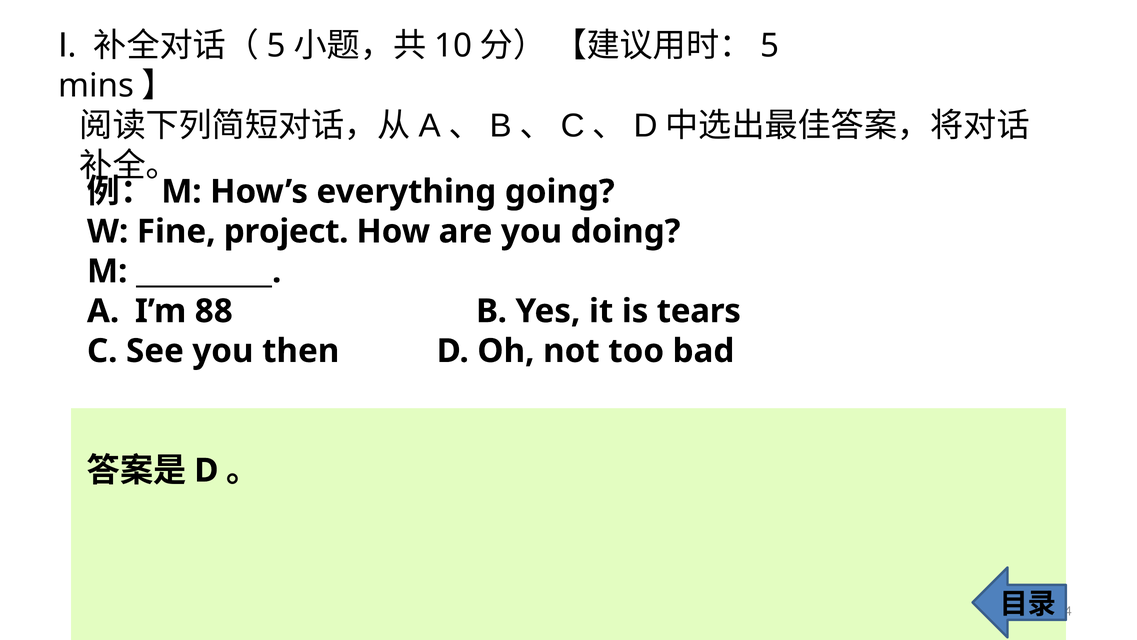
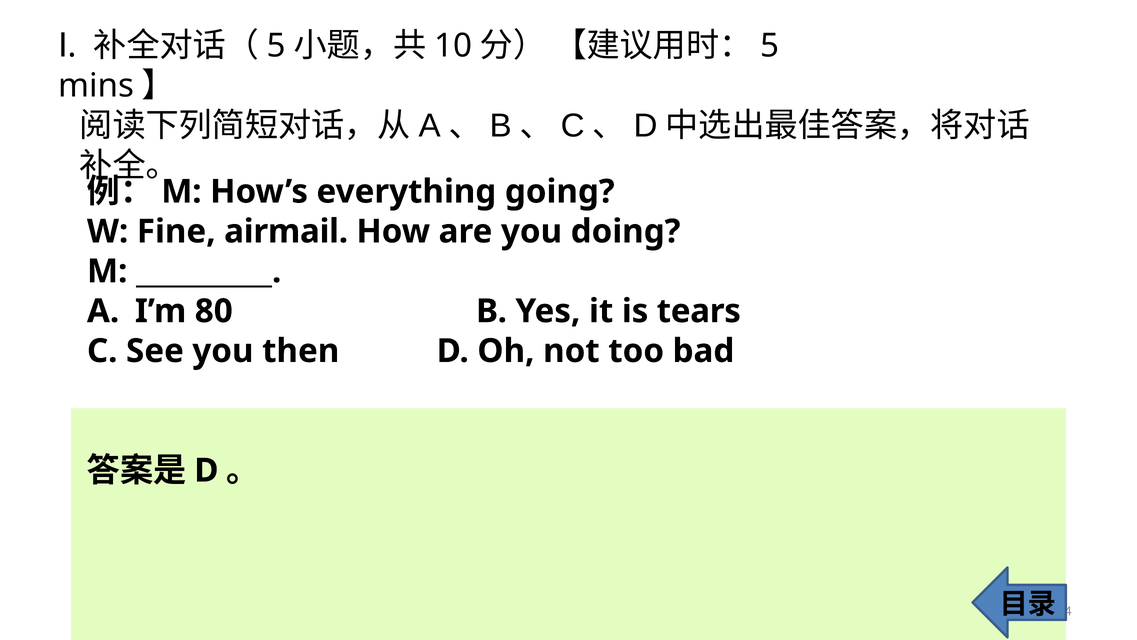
project: project -> airmail (286, 231)
88: 88 -> 80 (214, 311)
